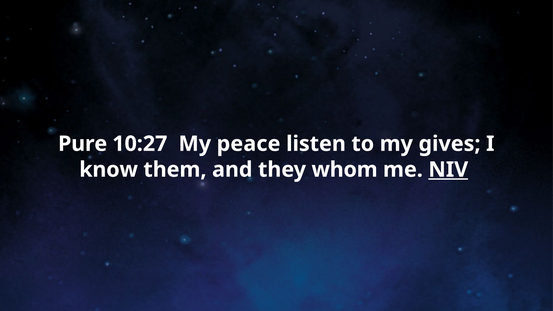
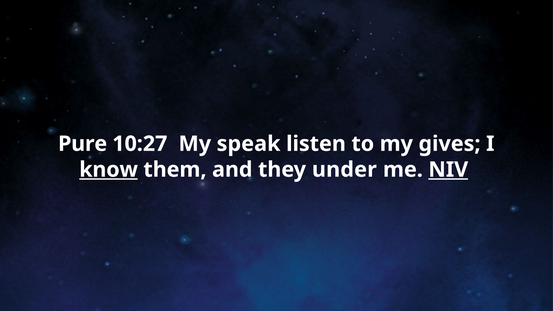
peace: peace -> speak (249, 144)
know underline: none -> present (109, 170)
whom: whom -> under (344, 170)
